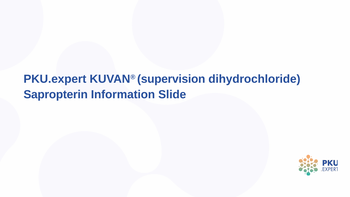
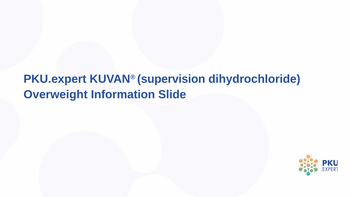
Sapropterin: Sapropterin -> Overweight (56, 94)
